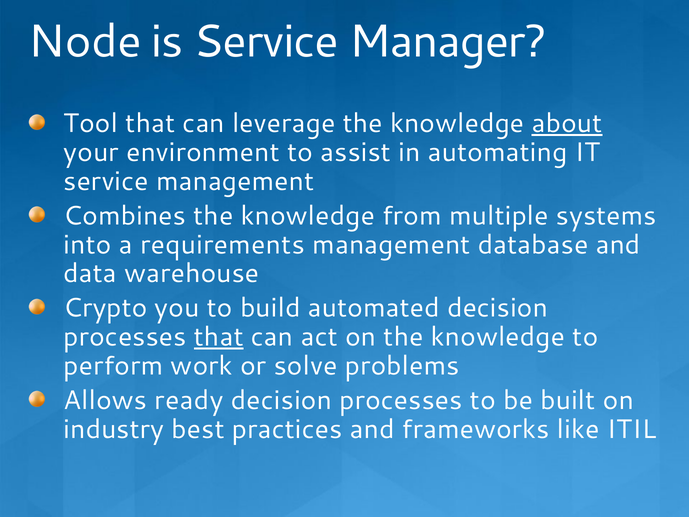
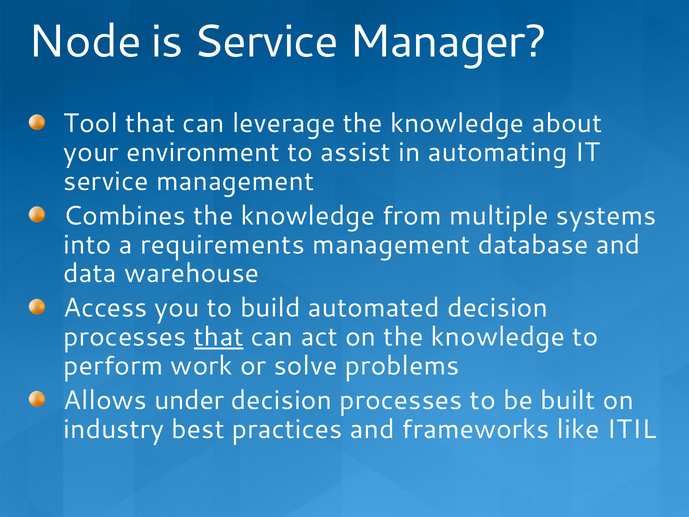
about underline: present -> none (567, 123)
Crypto: Crypto -> Access (105, 308)
ready: ready -> under (189, 400)
